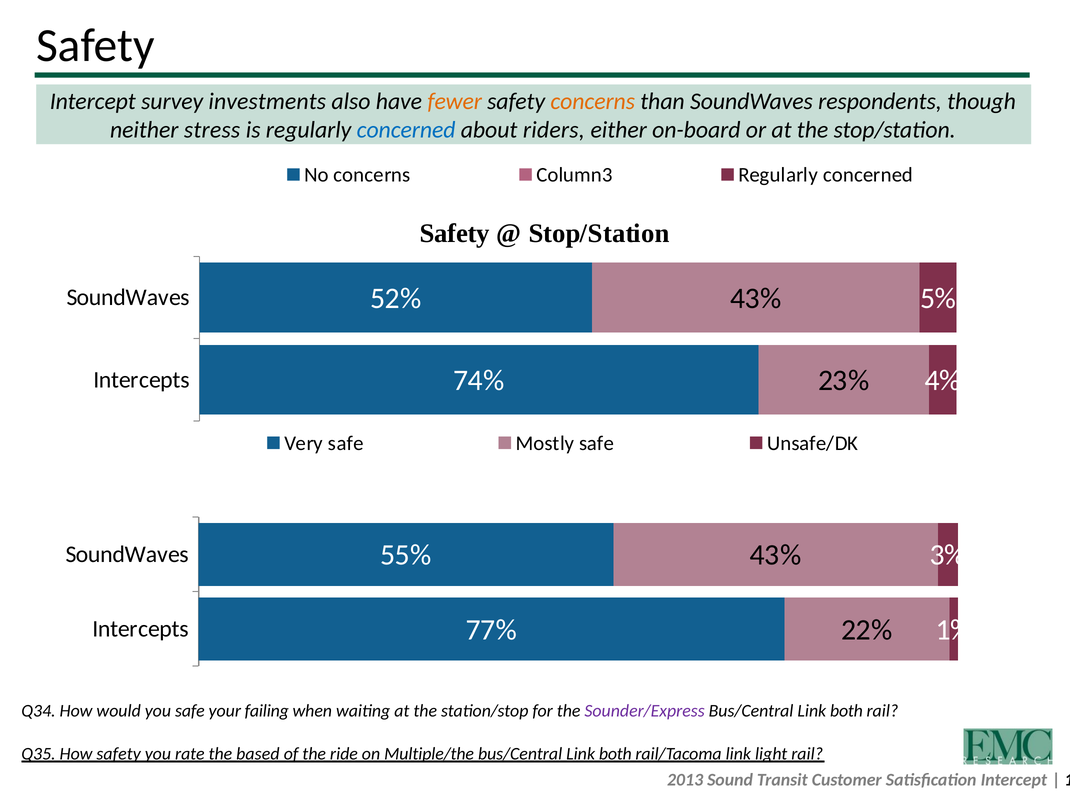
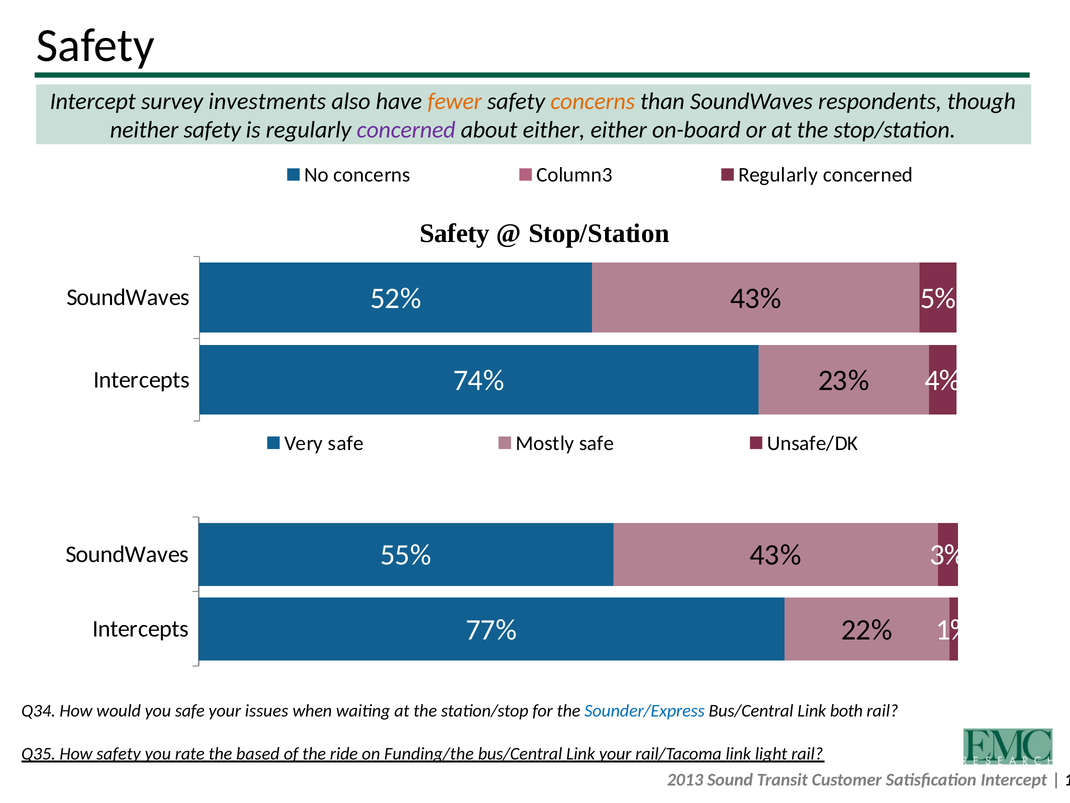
neither stress: stress -> safety (212, 130)
concerned colour: blue -> purple (406, 130)
about riders: riders -> either (554, 130)
failing: failing -> issues (267, 710)
Sounder/Express colour: purple -> blue (645, 710)
Multiple/the: Multiple/the -> Funding/the (429, 753)
both: both -> your (615, 753)
